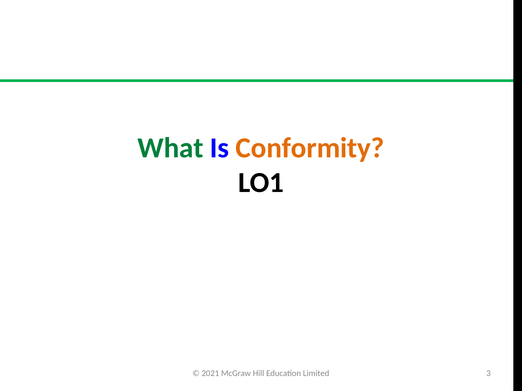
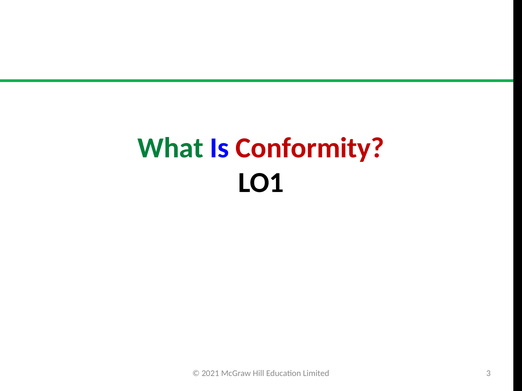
Conformity colour: orange -> red (310, 148)
